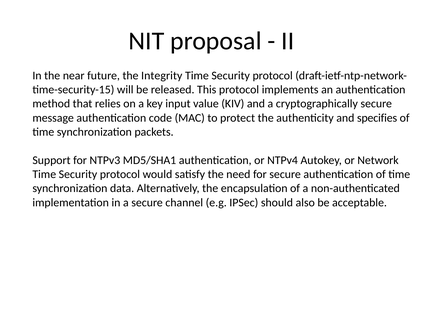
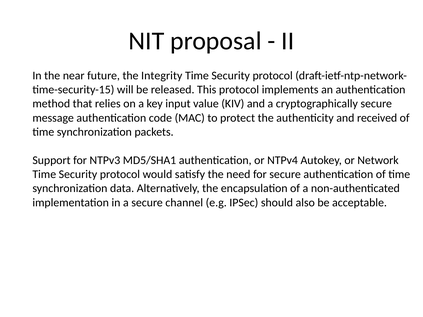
specifies: specifies -> received (377, 118)
